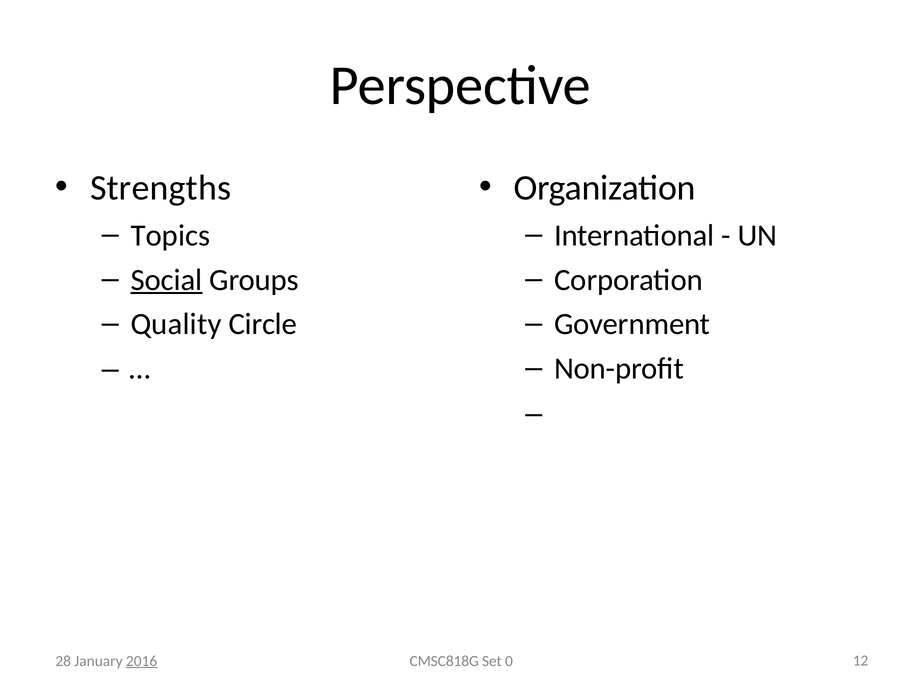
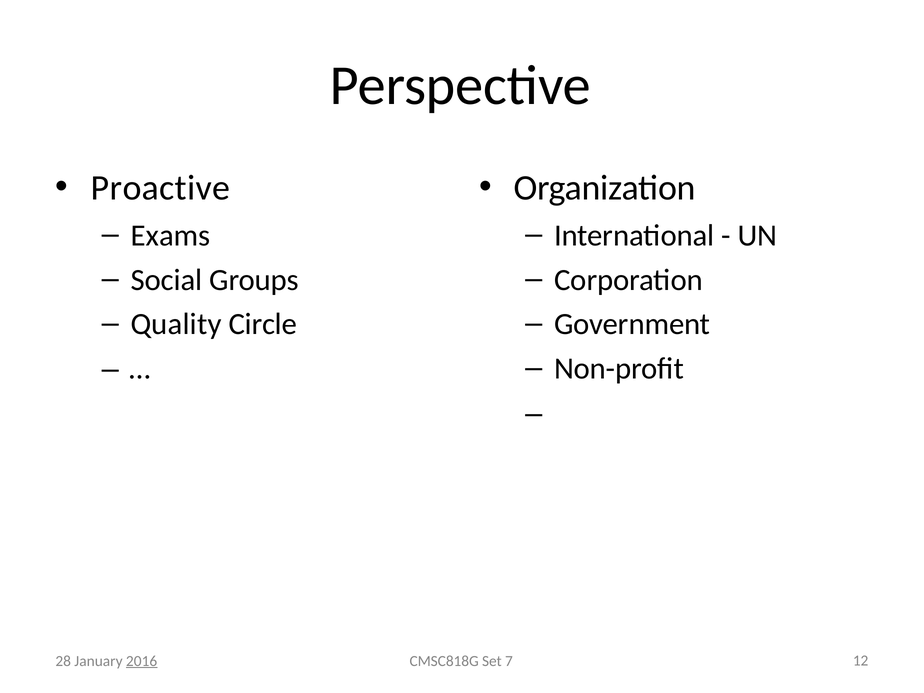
Strengths: Strengths -> Proactive (161, 188)
Topics: Topics -> Exams (171, 235)
Social underline: present -> none (167, 280)
0: 0 -> 7 (509, 661)
